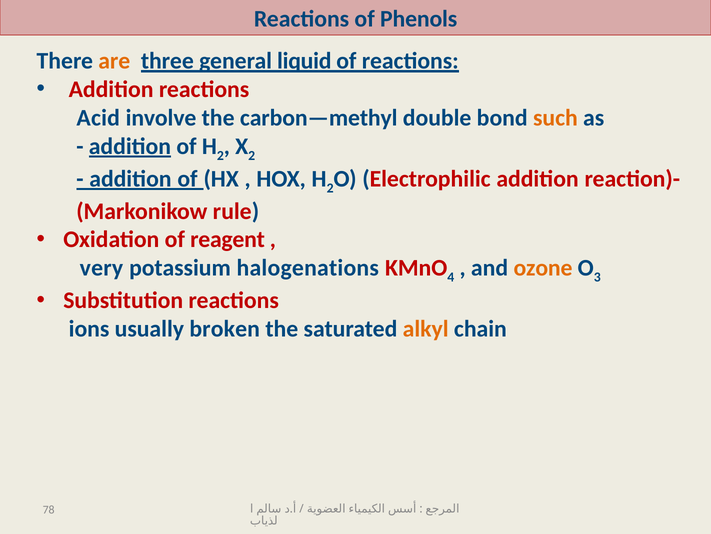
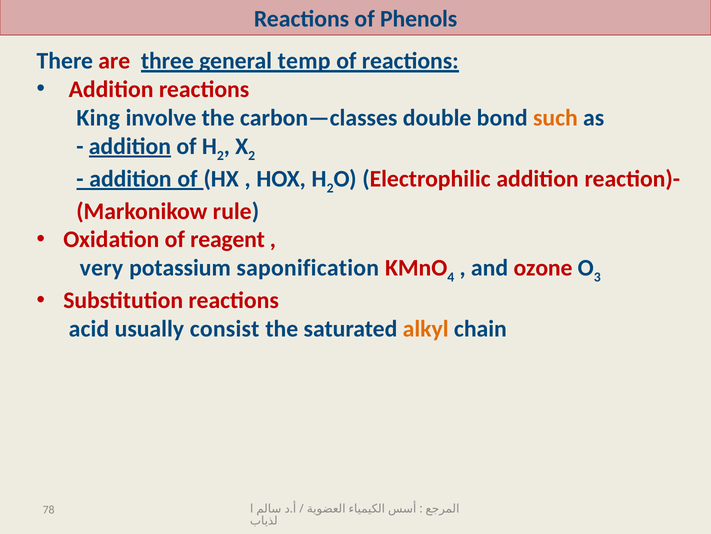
are colour: orange -> red (114, 61)
liquid: liquid -> temp (304, 61)
Acid: Acid -> King (98, 118)
carbon—methyl: carbon—methyl -> carbon—classes (319, 118)
halogenations: halogenations -> saponification (308, 268)
ozone colour: orange -> red (543, 268)
ions: ions -> acid (89, 329)
broken: broken -> consist (225, 329)
